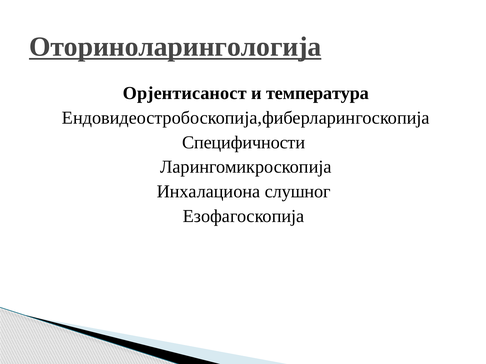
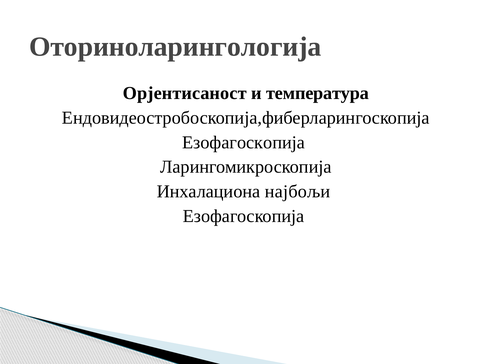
Оториноларингологија underline: present -> none (175, 47)
Специфичности: Специфичности -> Езофагоскопија (244, 143)
слушног: слушног -> најбољи (298, 192)
